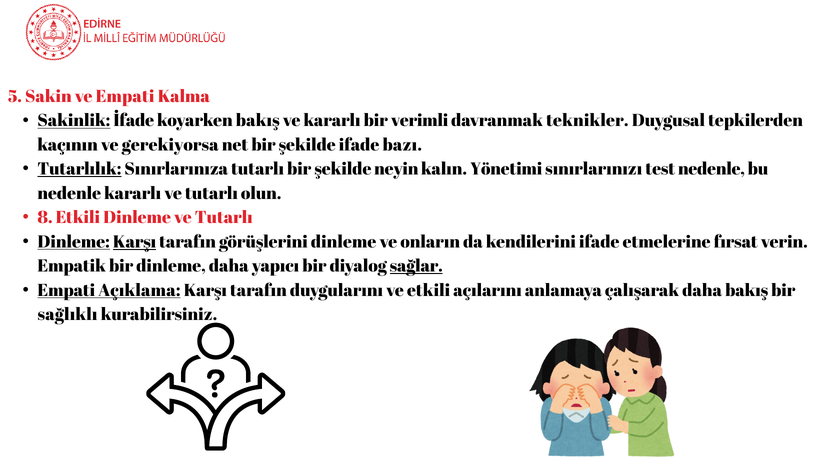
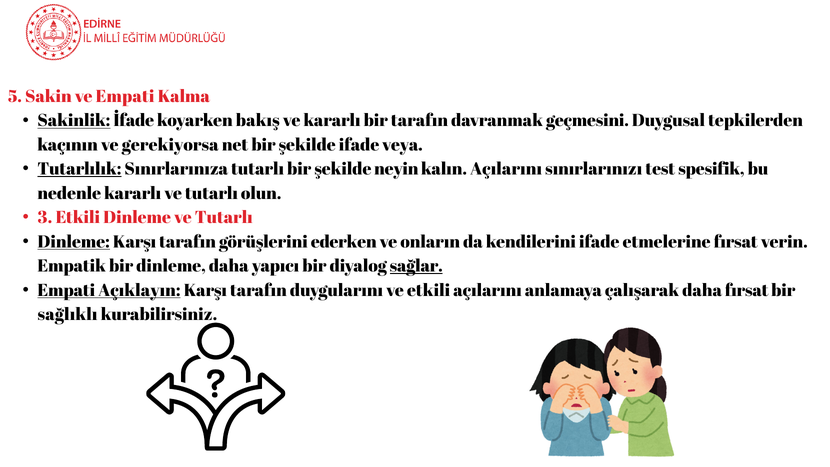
bir verimli: verimli -> tarafın (420, 121)
teknikler: teknikler -> geçmesini (587, 121)
bazı: bazı -> veya (402, 145)
kalın Yönetimi: Yönetimi -> Açılarını (506, 169)
test nedenle: nedenle -> spesifik (711, 169)
8: 8 -> 3 (45, 218)
Karşı underline: present -> none (135, 242)
görüşlerini dinleme: dinleme -> ederken (344, 242)
Açıklama: Açıklama -> Açıklayın (139, 290)
daha bakış: bakış -> fırsat (747, 290)
